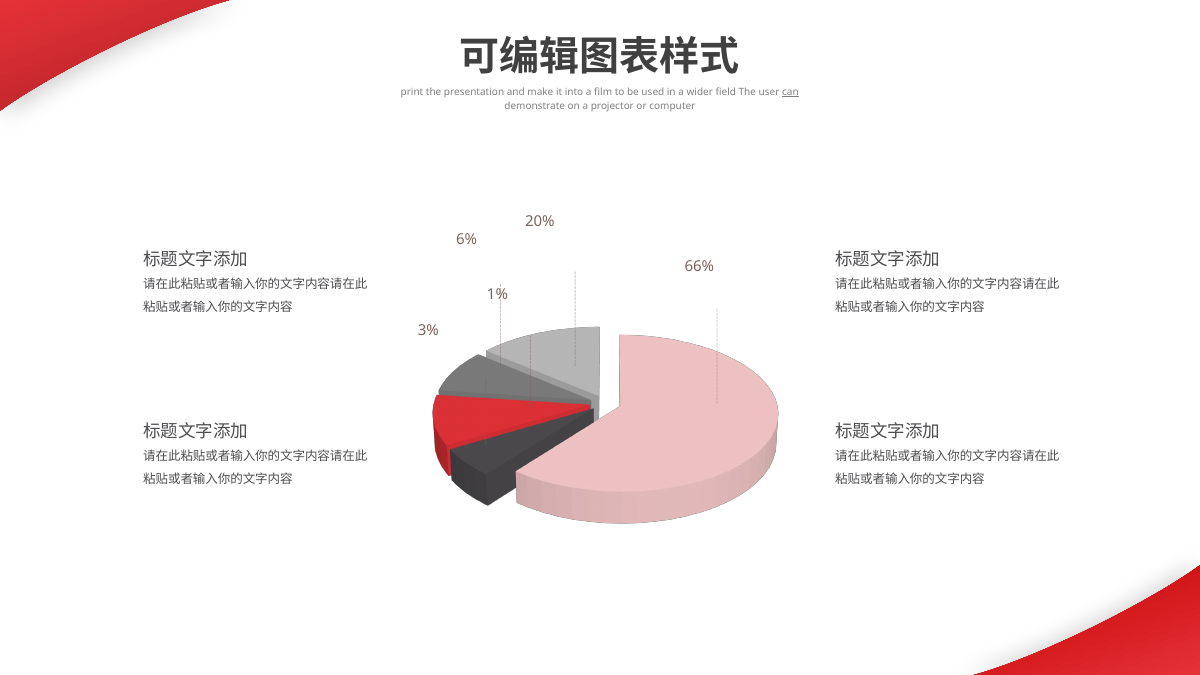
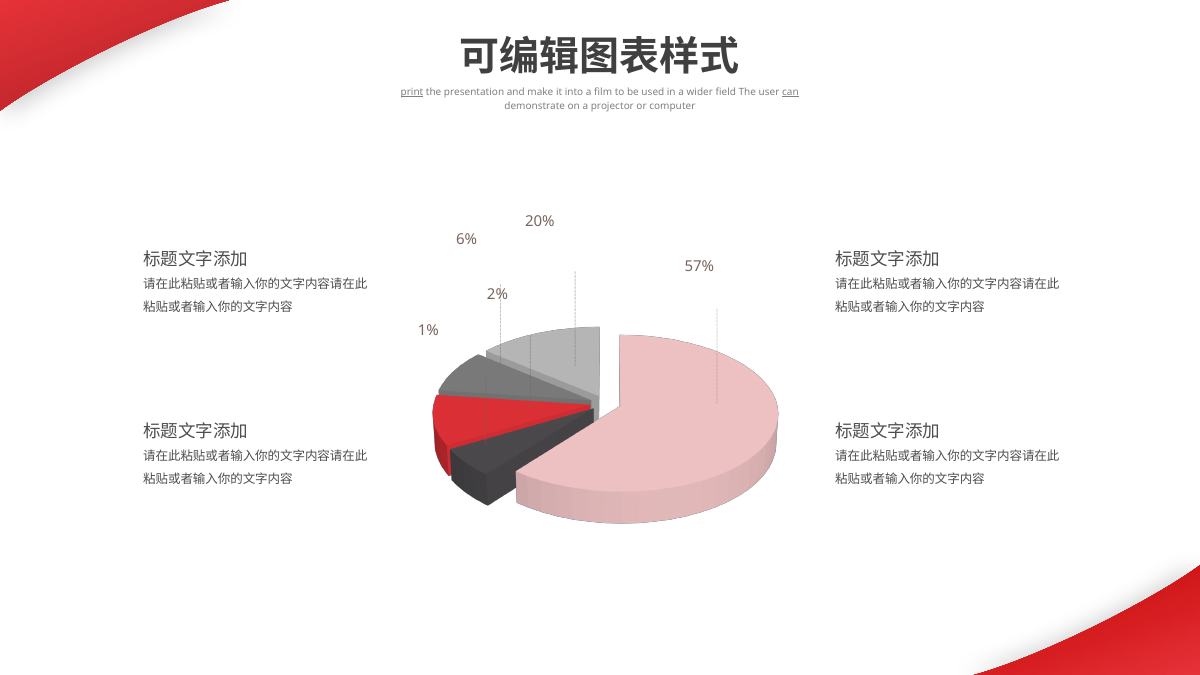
print underline: none -> present (412, 92)
66%: 66% -> 57% (699, 266)
1%: 1% -> 2% (497, 294)
3%: 3% -> 1% (428, 331)
